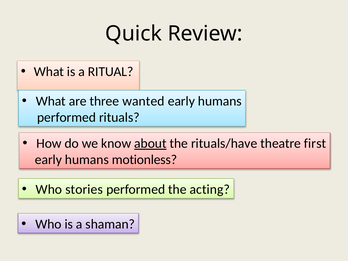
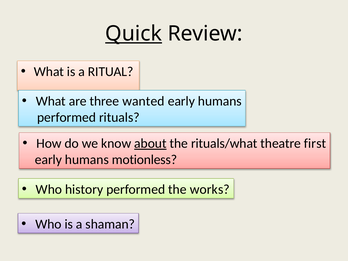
Quick underline: none -> present (134, 34)
rituals/have: rituals/have -> rituals/what (224, 143)
stories: stories -> history (84, 189)
acting: acting -> works (210, 189)
